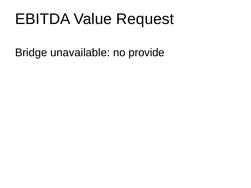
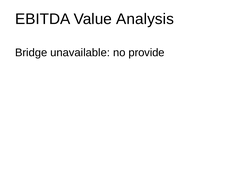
Request: Request -> Analysis (145, 19)
